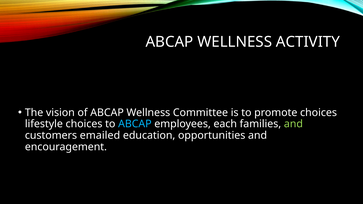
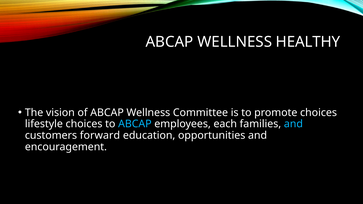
ACTIVITY: ACTIVITY -> HEALTHY (308, 42)
and colour: light green -> light blue (293, 124)
emailed: emailed -> forward (100, 136)
